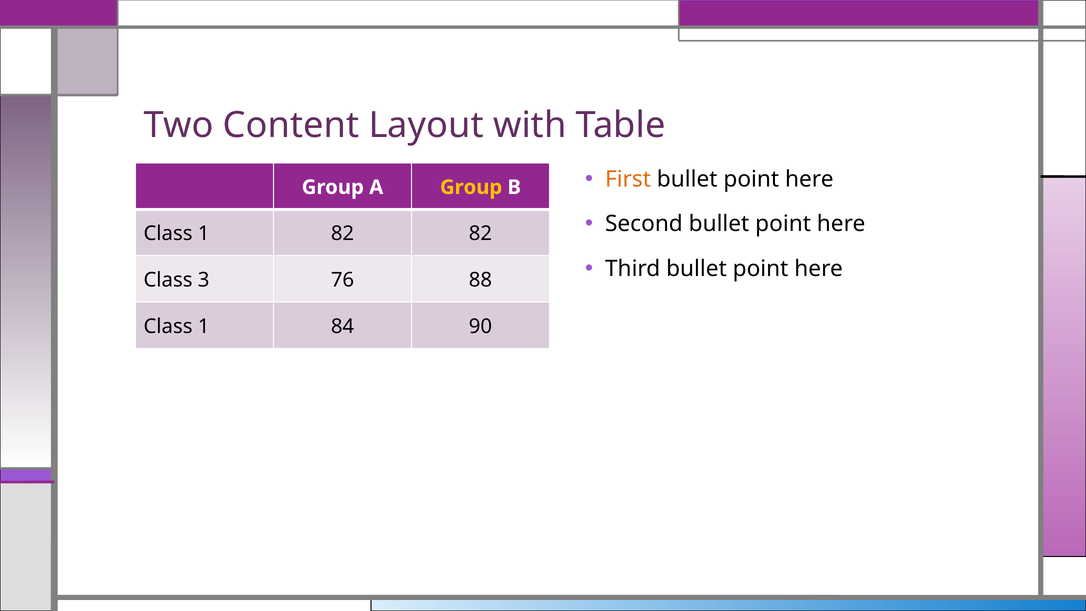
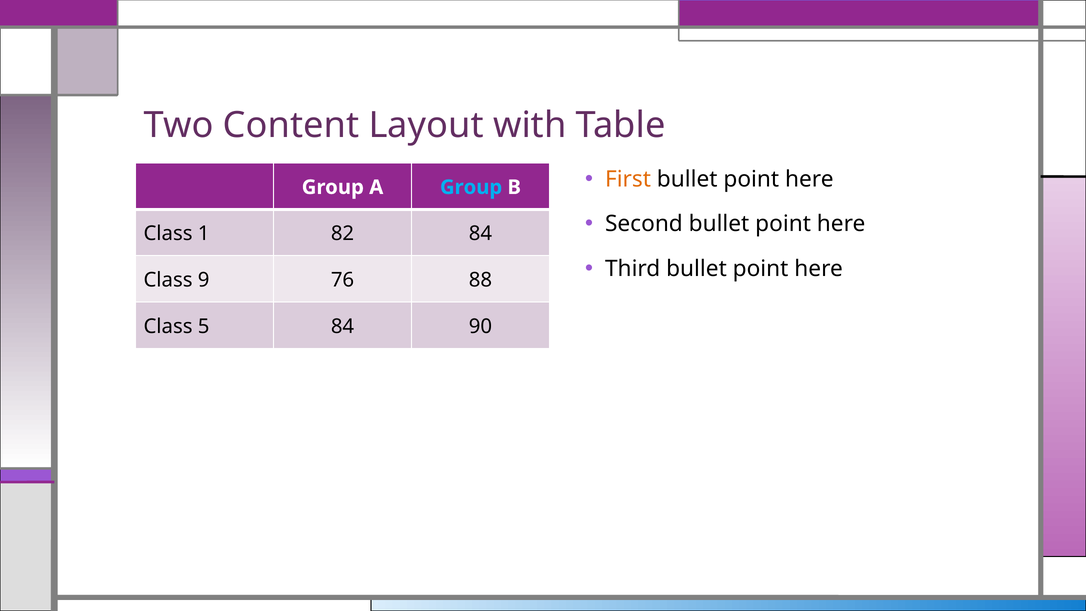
Group colour: yellow -> light blue (471, 187)
82 82: 82 -> 84 (480, 234)
3: 3 -> 9 (204, 280)
1: 1 -> 5 (204, 326)
